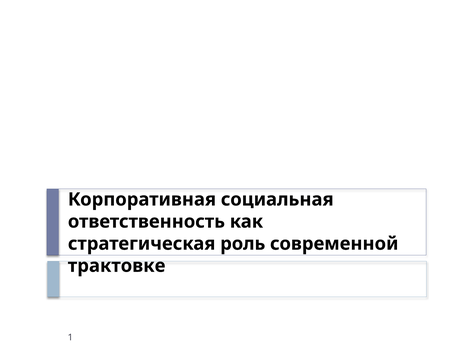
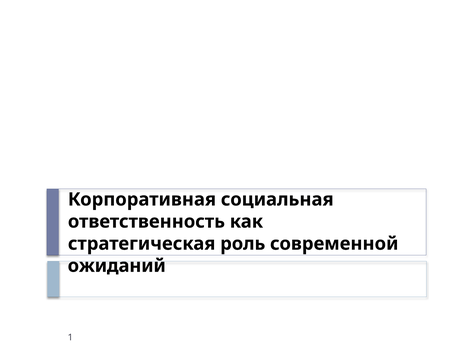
трактовке: трактовке -> ожиданий (117, 266)
